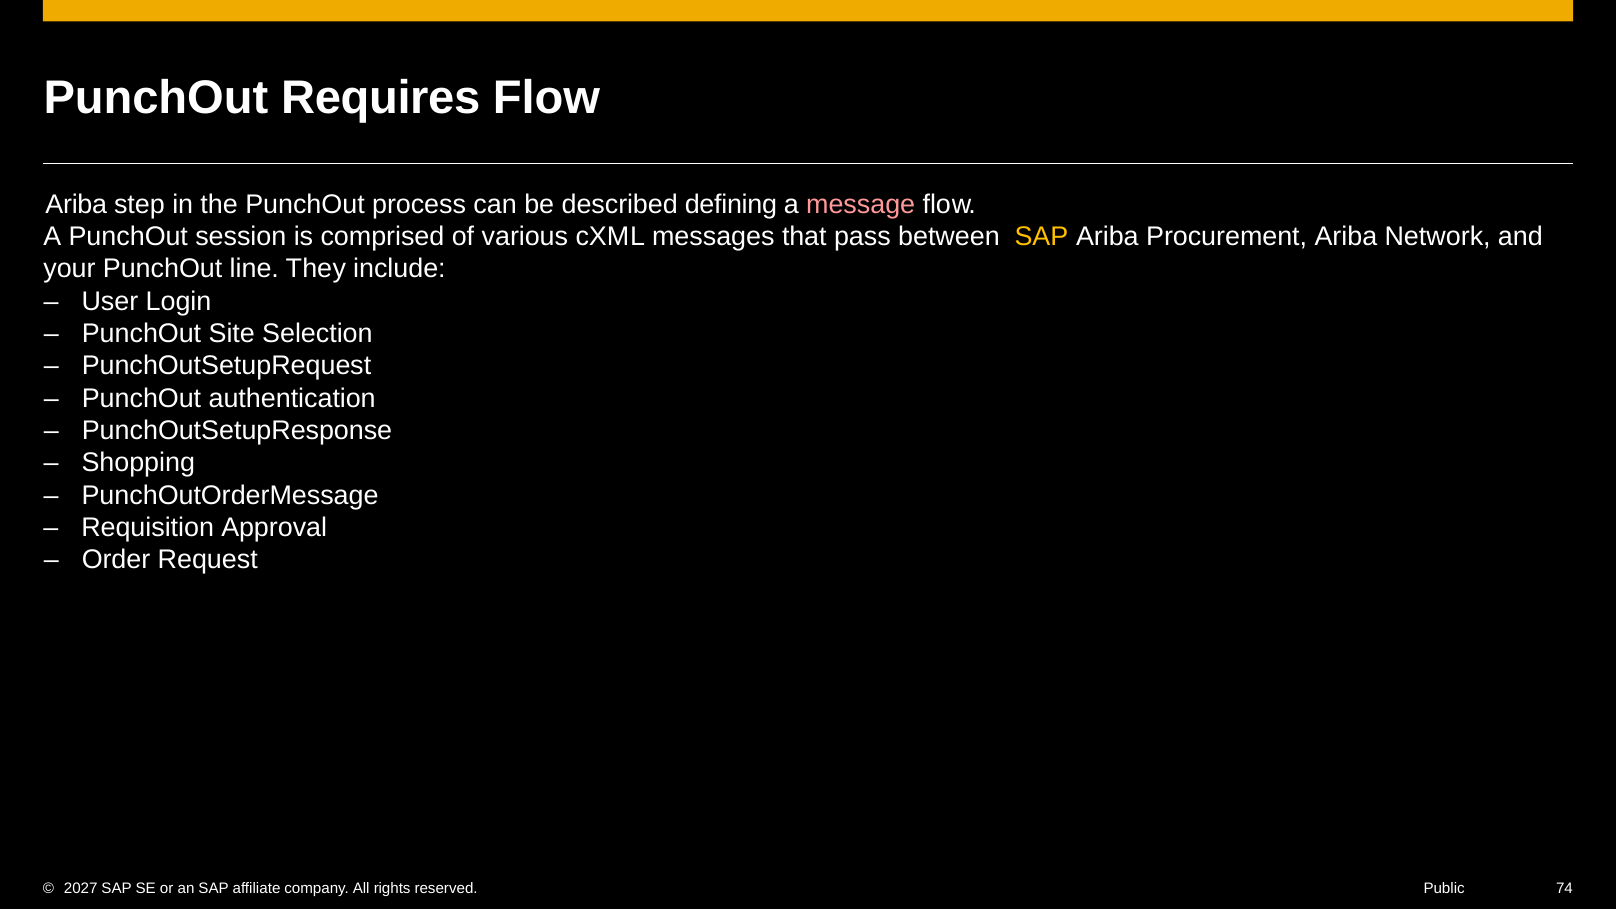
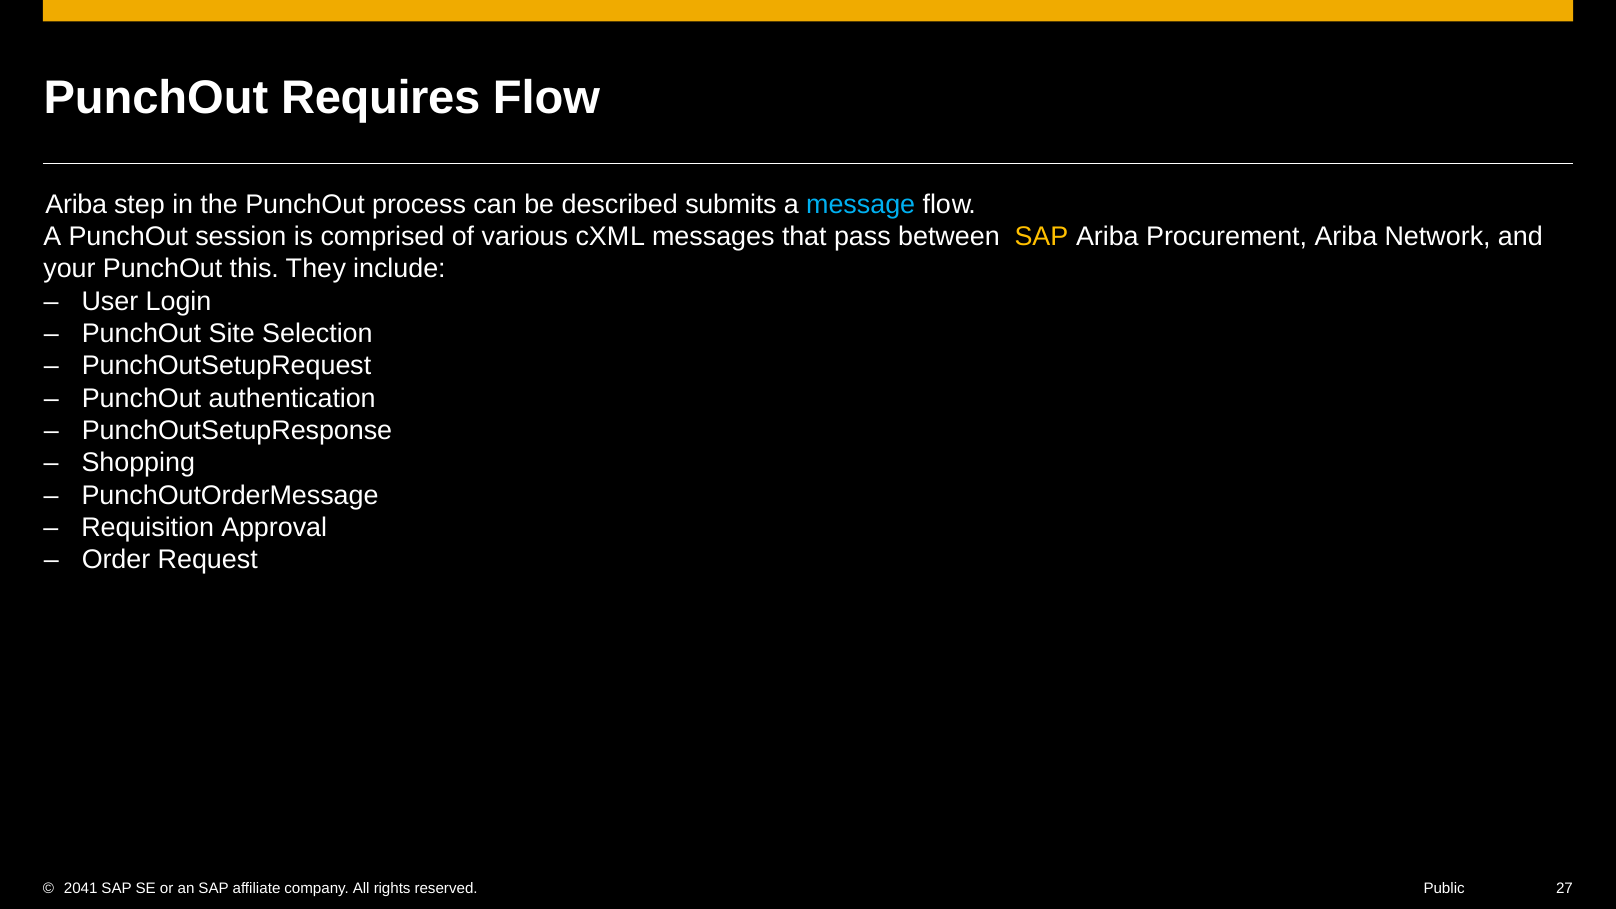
defining: defining -> submits (731, 204)
message colour: pink -> light blue (861, 204)
line: line -> this (254, 269)
2027: 2027 -> 2041 (81, 889)
74: 74 -> 27 (1565, 889)
